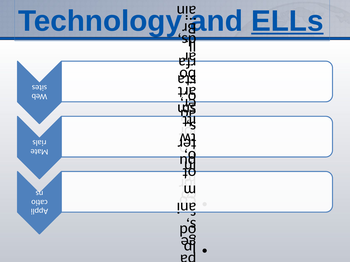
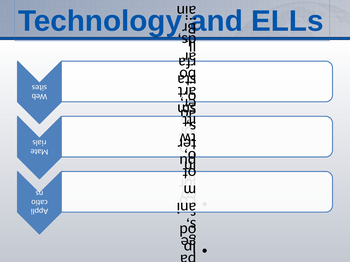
ELLs underline: present -> none (287, 21)
